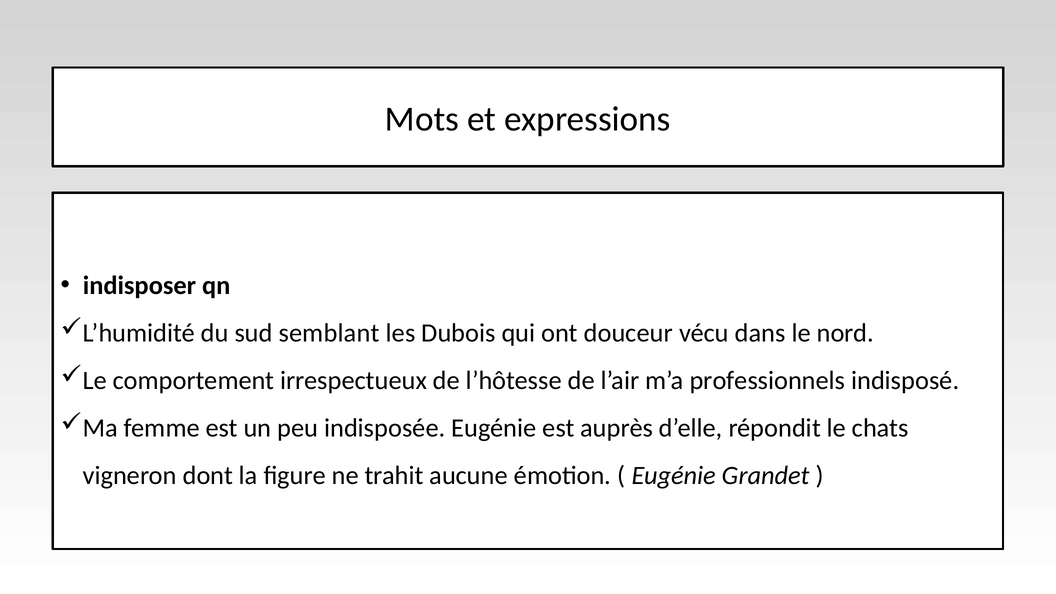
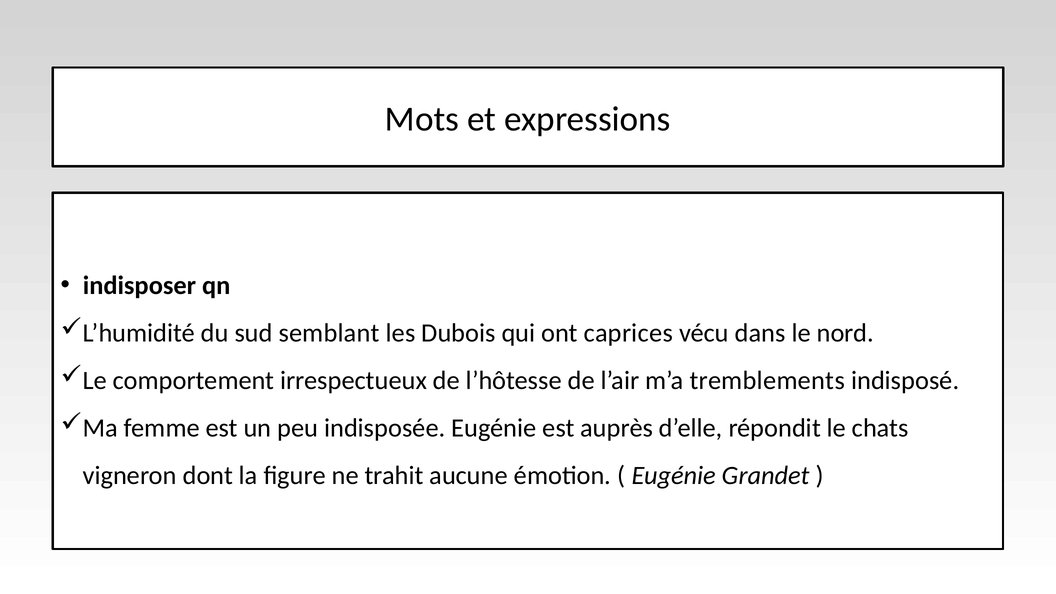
douceur: douceur -> caprices (628, 333)
professionnels: professionnels -> tremblements (767, 381)
